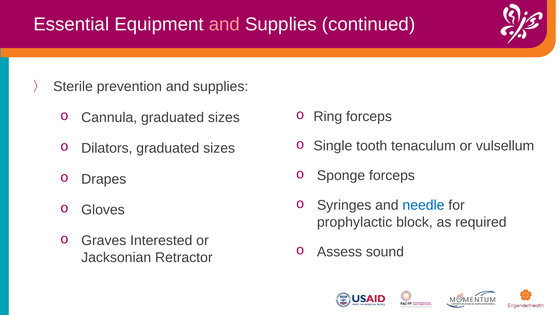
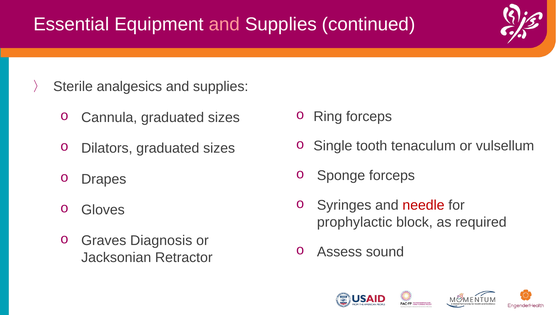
prevention: prevention -> analgesics (129, 87)
needle colour: blue -> red (423, 205)
Interested: Interested -> Diagnosis (161, 241)
